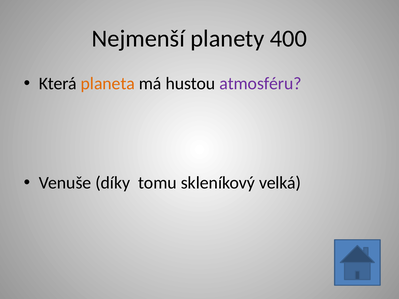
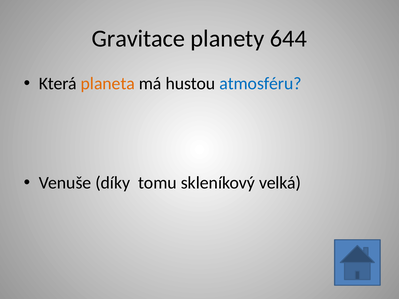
Nejmenší: Nejmenší -> Gravitace (138, 39)
400: 400 -> 644 (288, 39)
atmosféru colour: purple -> blue (260, 84)
